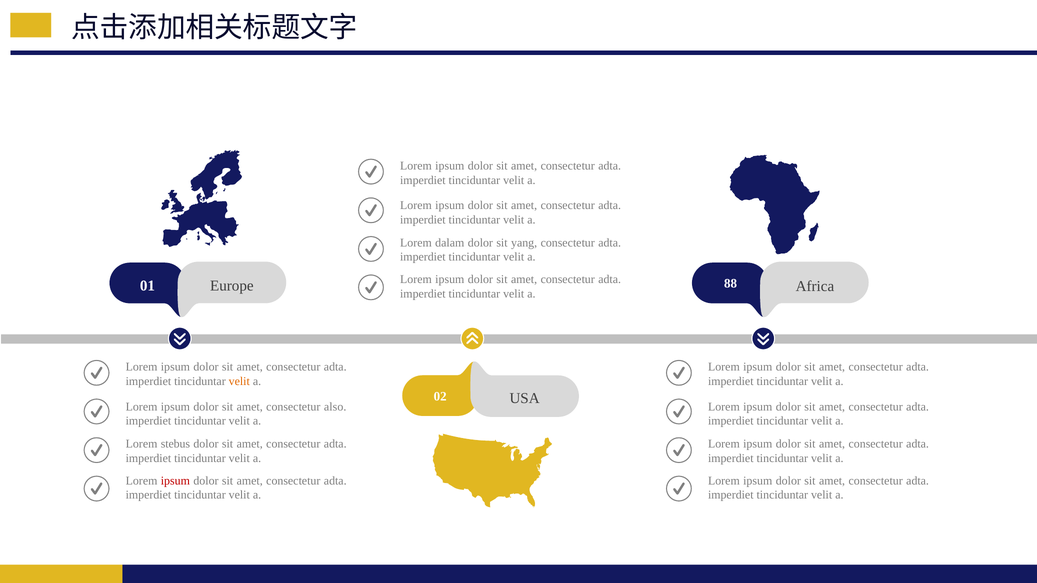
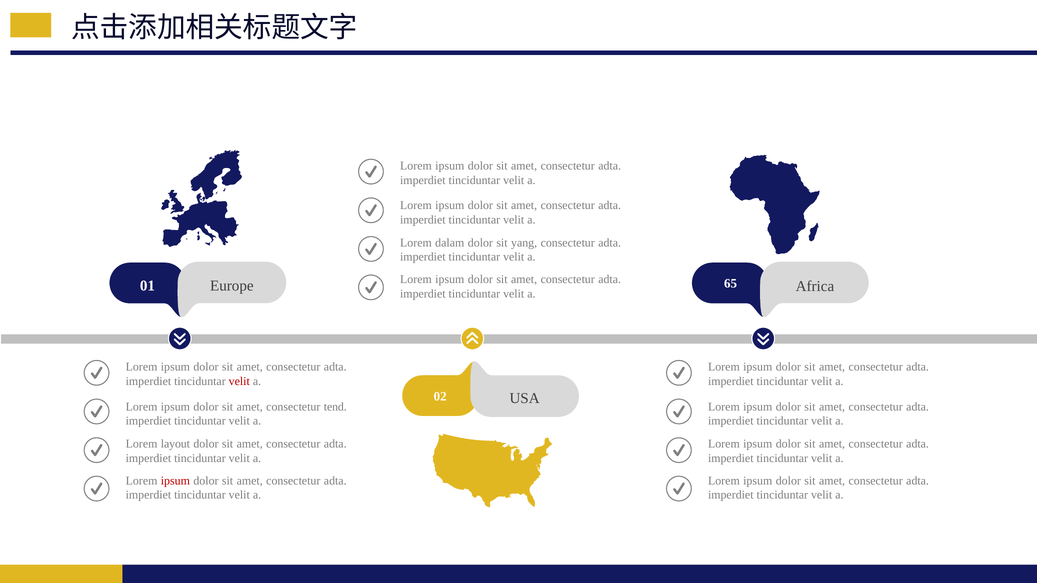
88: 88 -> 65 (731, 283)
velit colour: orange -> red (239, 381)
also: also -> tend (335, 407)
stebus: stebus -> layout (175, 444)
